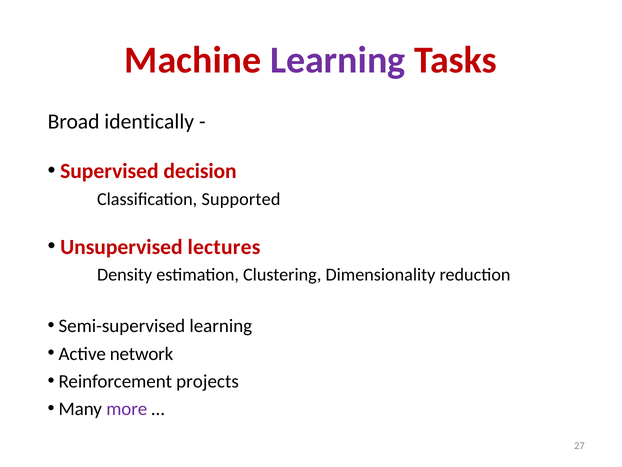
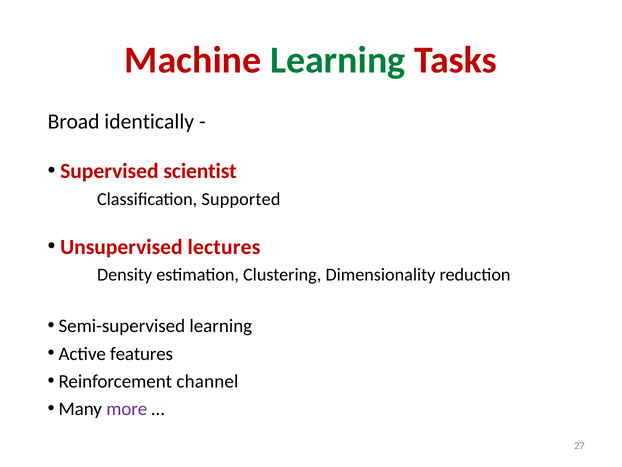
Learning colour: purple -> green (338, 60)
decision: decision -> scientist (200, 171)
network: network -> features (142, 353)
projects: projects -> channel (207, 381)
